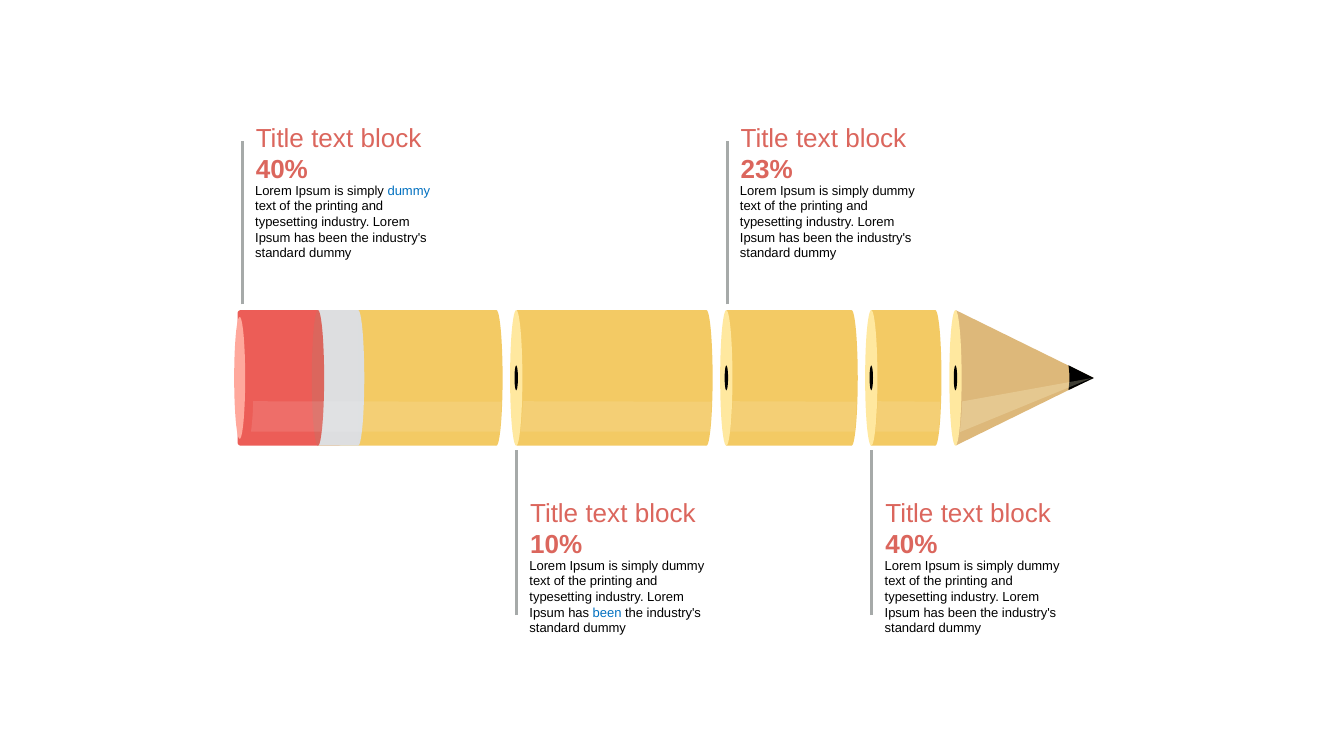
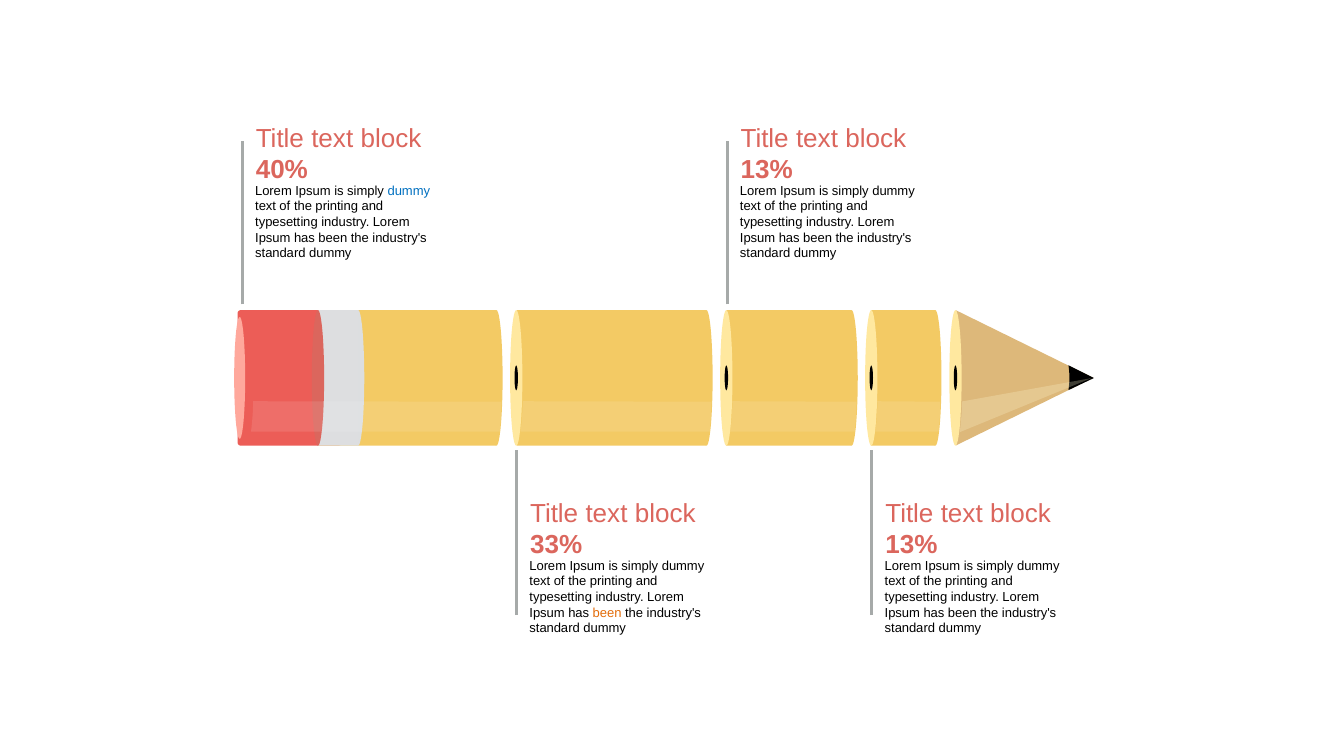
23%: 23% -> 13% (767, 170)
10%: 10% -> 33% (556, 545)
40%: 40% -> 13% (911, 545)
been colour: blue -> orange (607, 613)
